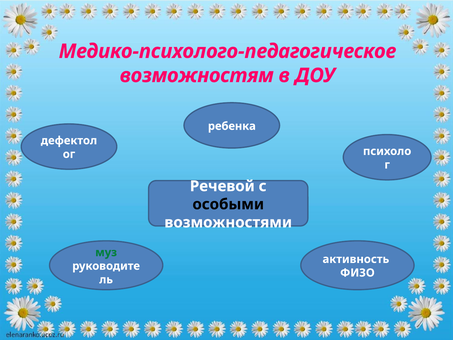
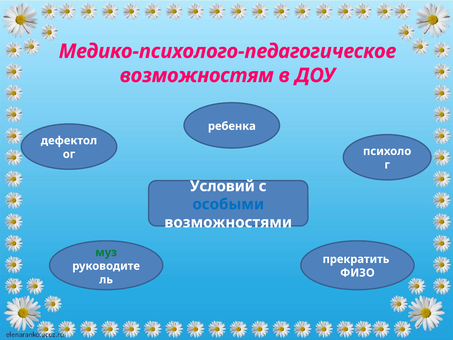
Речевой: Речевой -> Условий (222, 186)
особыми colour: black -> blue (228, 204)
активность: активность -> прекратить (356, 259)
